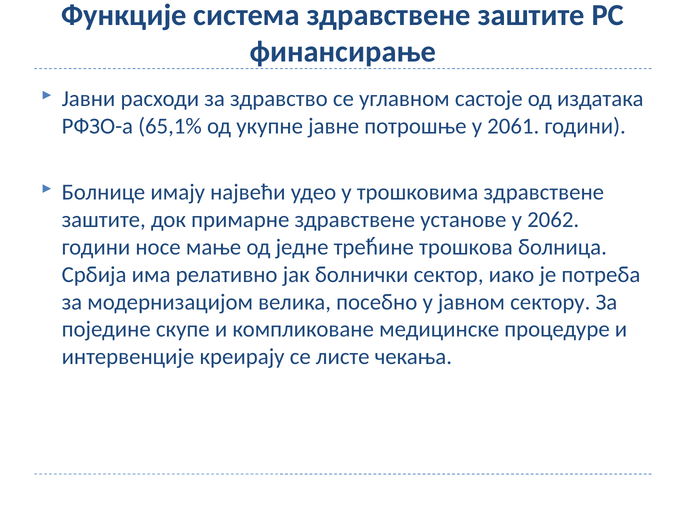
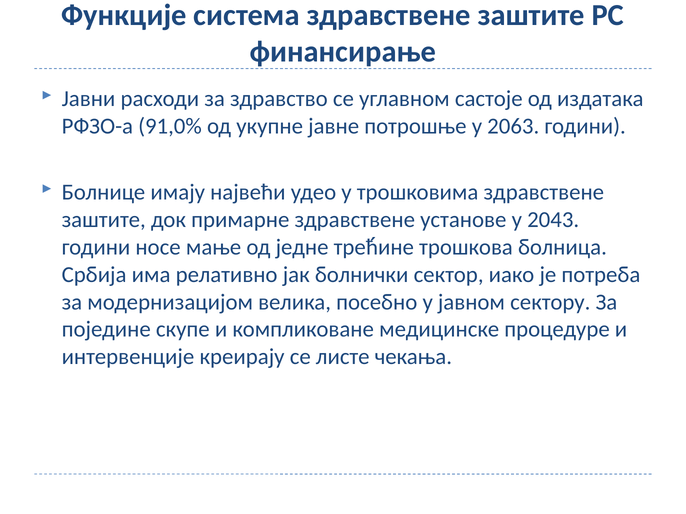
65,1%: 65,1% -> 91,0% (170, 126)
2061: 2061 -> 2063 (513, 126)
2062: 2062 -> 2043 (553, 220)
